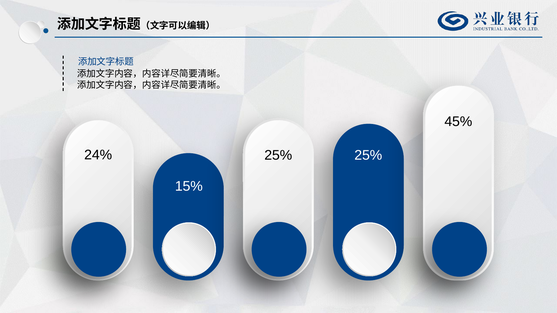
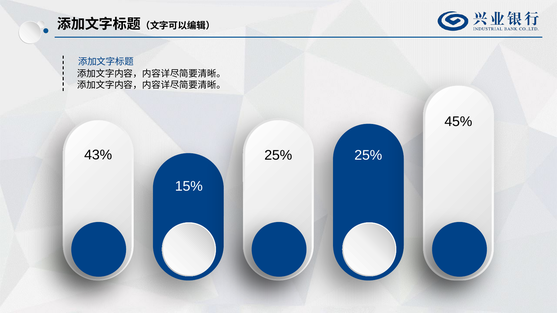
24%: 24% -> 43% (98, 155)
